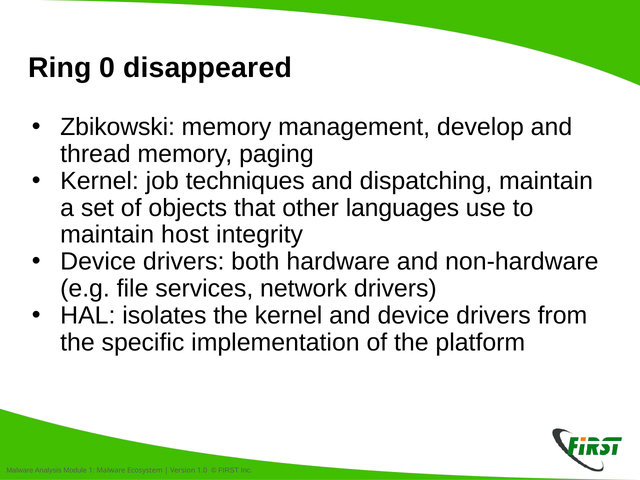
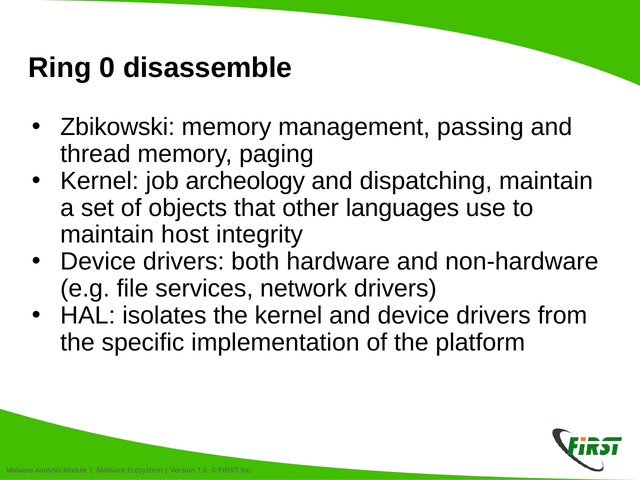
disappeared: disappeared -> disassemble (208, 68)
develop: develop -> passing (480, 127)
techniques: techniques -> archeology (245, 181)
